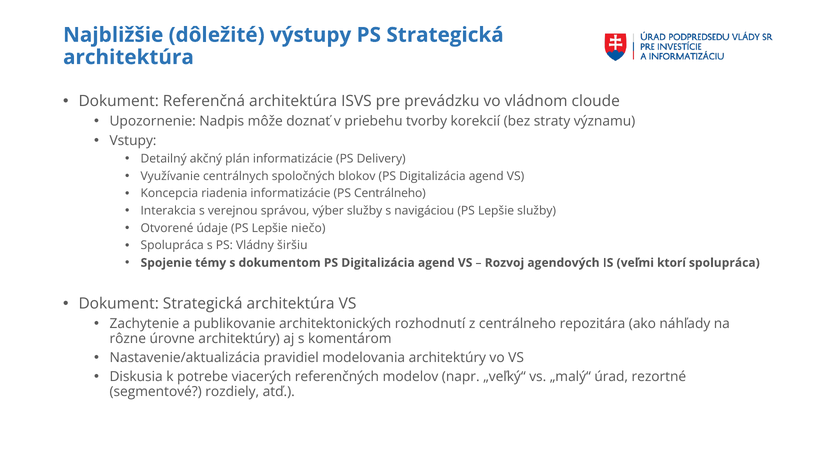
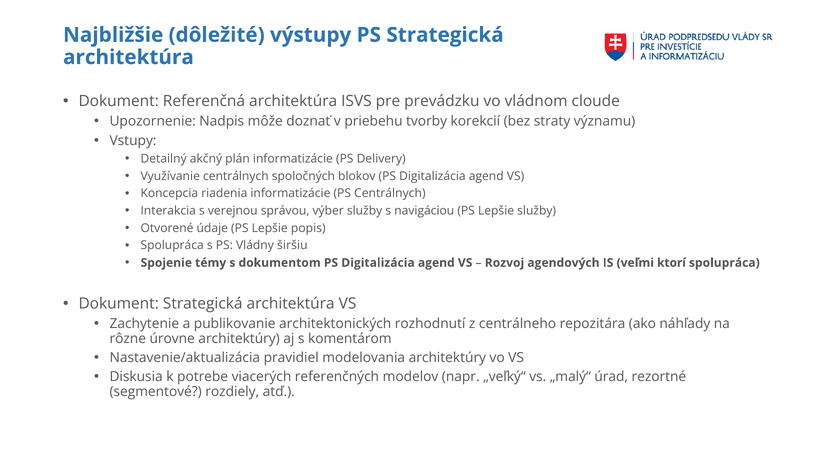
PS Centrálneho: Centrálneho -> Centrálnych (390, 194)
niečo: niečo -> popis (308, 228)
